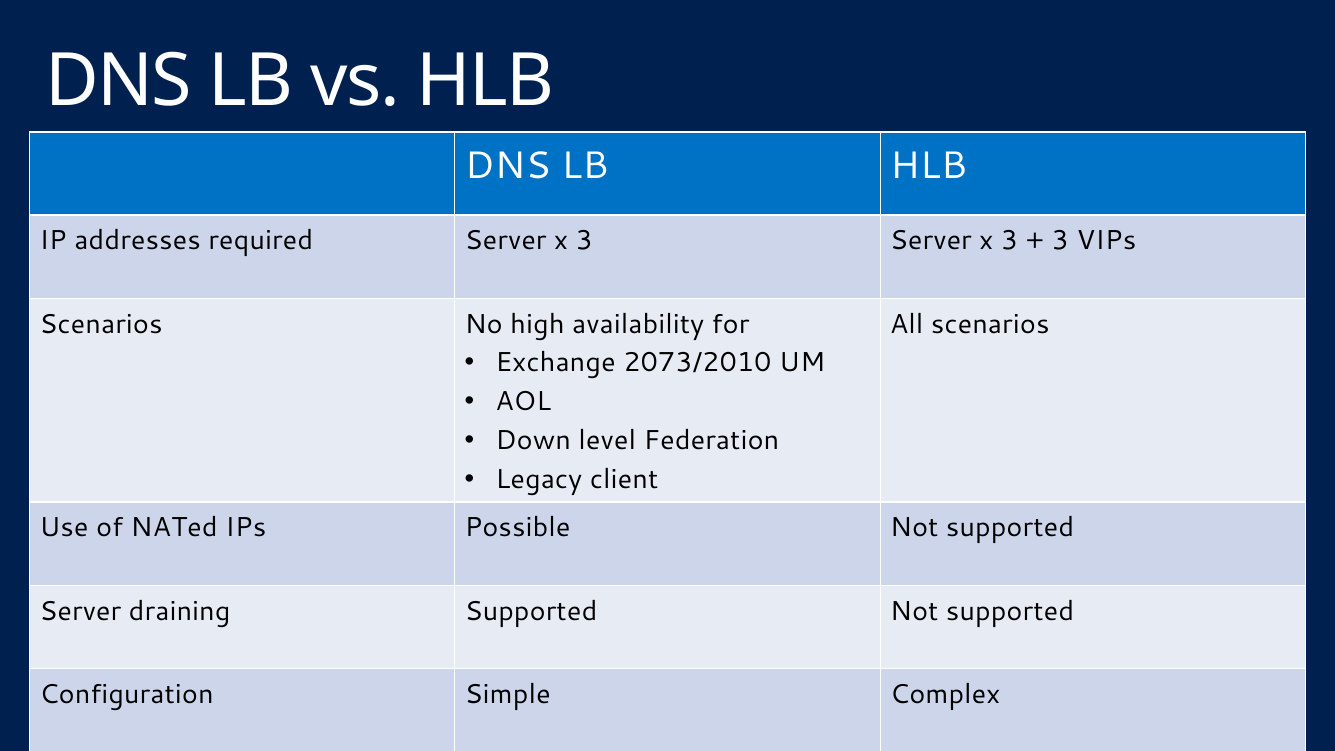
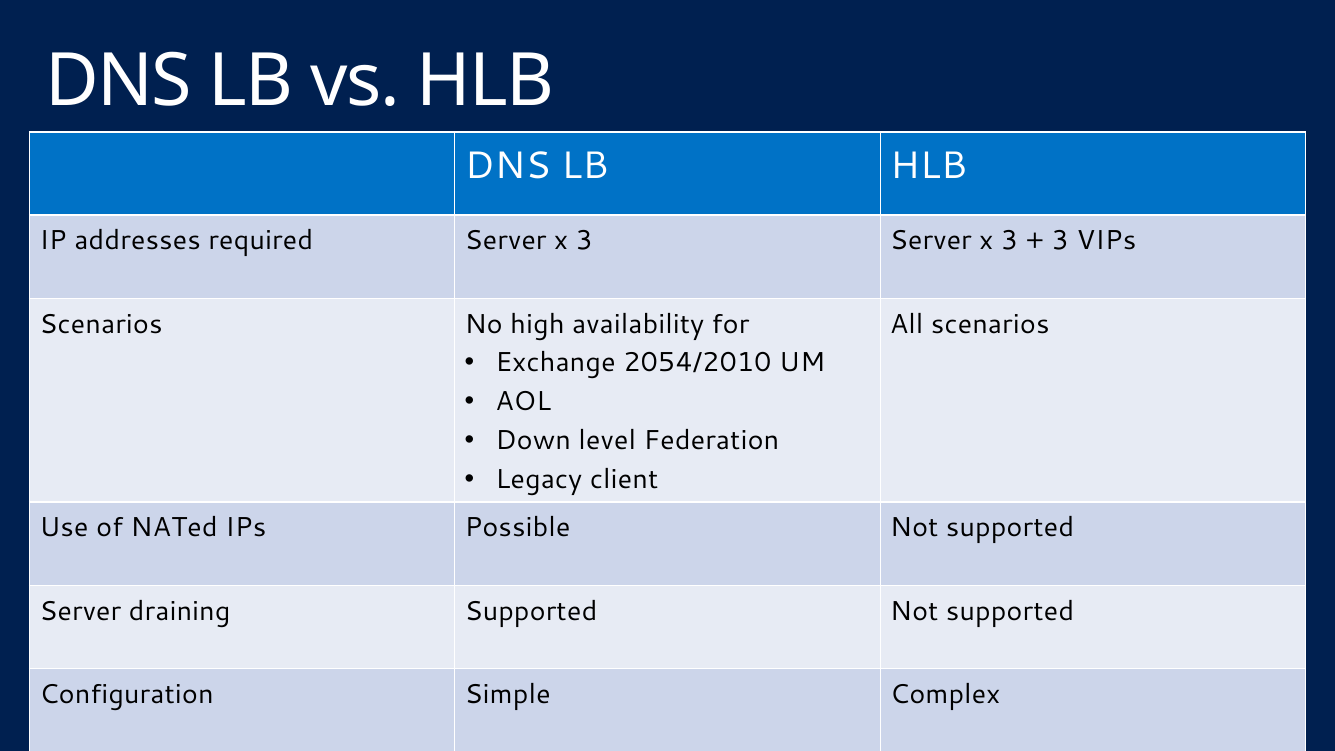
2073/2010: 2073/2010 -> 2054/2010 (697, 363)
